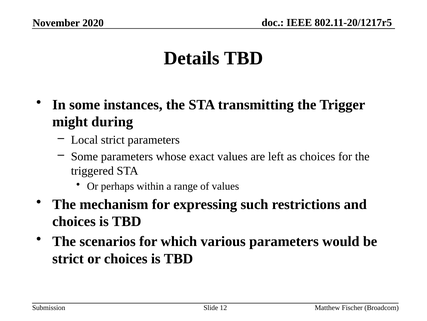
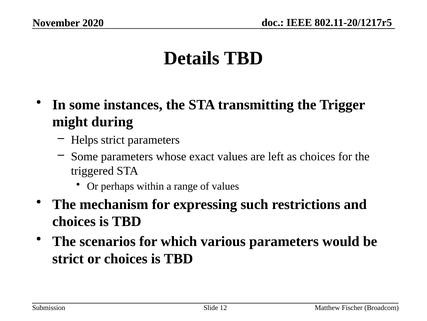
Local: Local -> Helps (85, 140)
